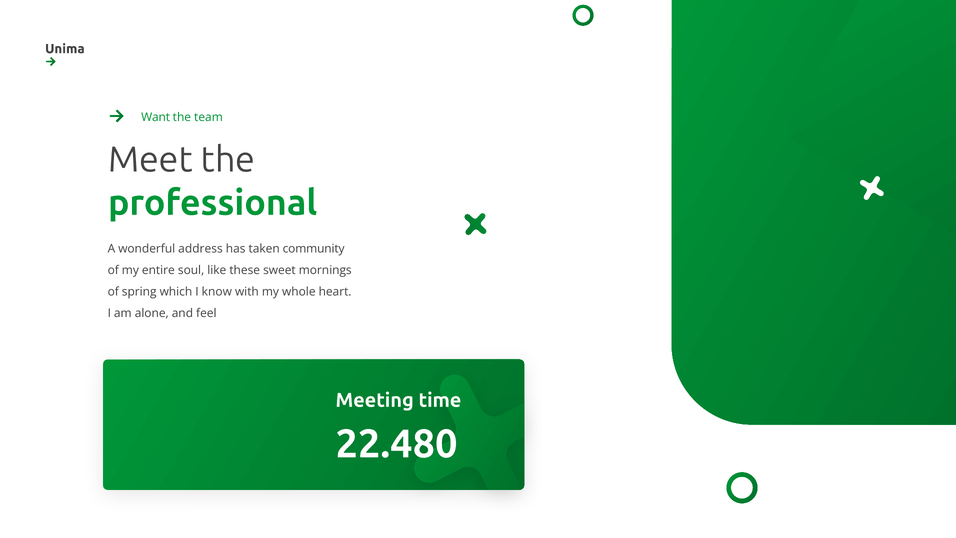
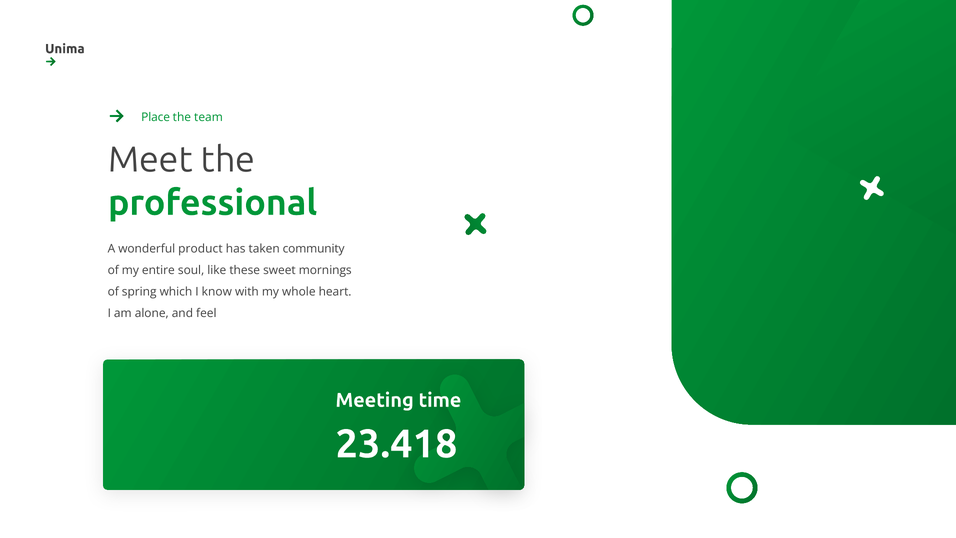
Want: Want -> Place (156, 117)
address: address -> product (200, 249)
22.480: 22.480 -> 23.418 (396, 444)
